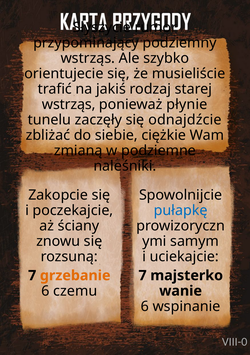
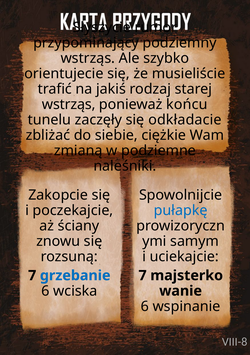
płynie: płynie -> końcu (187, 104)
odnajdźcie: odnajdźcie -> odkładacie (185, 120)
grzebanie colour: orange -> blue (75, 276)
czemu: czemu -> wciska (75, 291)
VIII-0: VIII-0 -> VIII-8 (235, 342)
